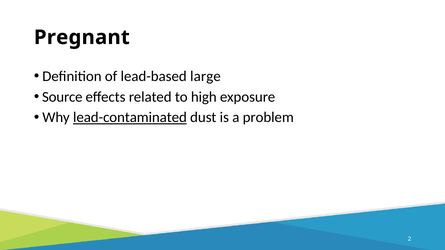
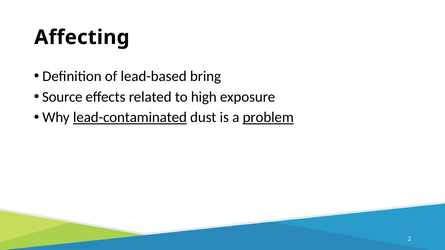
Pregnant: Pregnant -> Affecting (82, 37)
large: large -> bring (206, 76)
problem underline: none -> present (268, 118)
